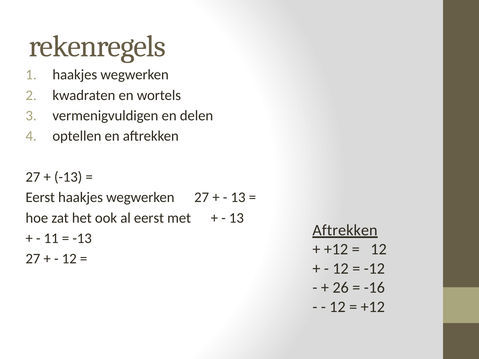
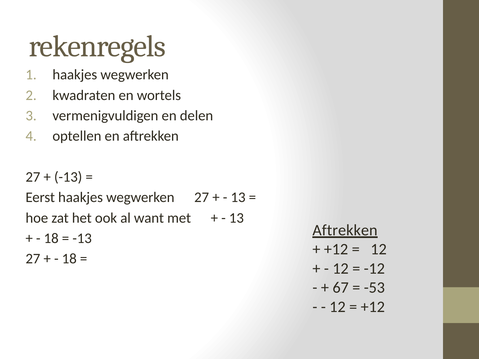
al eerst: eerst -> want (149, 218)
11: 11 -> 18 (51, 239)
12: 12 -> 18 (69, 259)
26: 26 -> 67 (341, 288)
-16: -16 -> -53 (374, 288)
